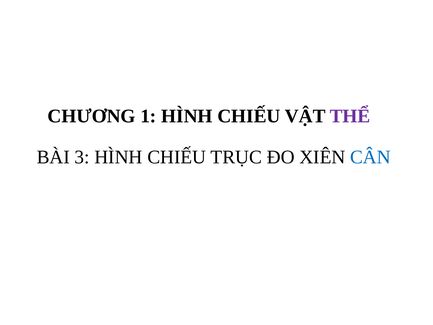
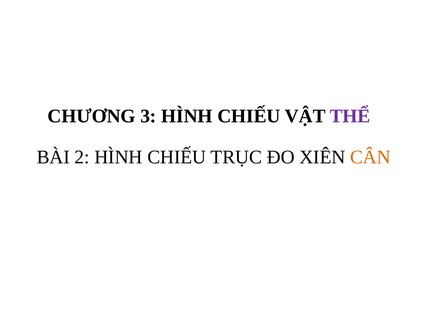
1: 1 -> 3 (148, 116)
3: 3 -> 2 (82, 157)
CÂN colour: blue -> orange (370, 157)
